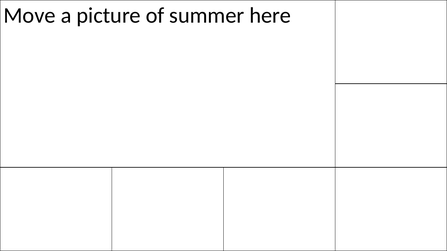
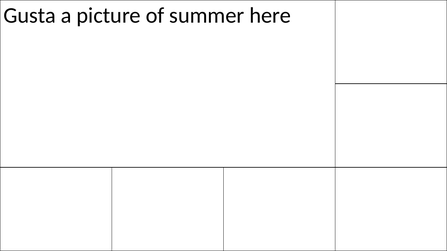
Move: Move -> Gusta (30, 16)
